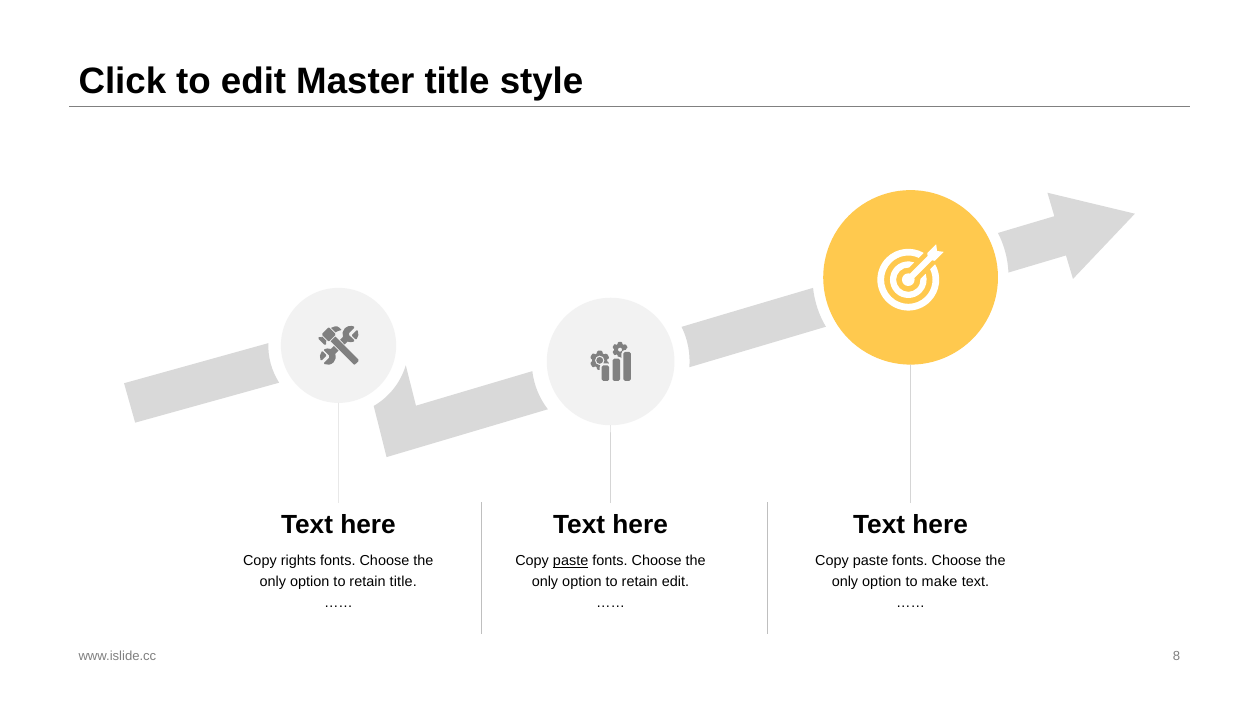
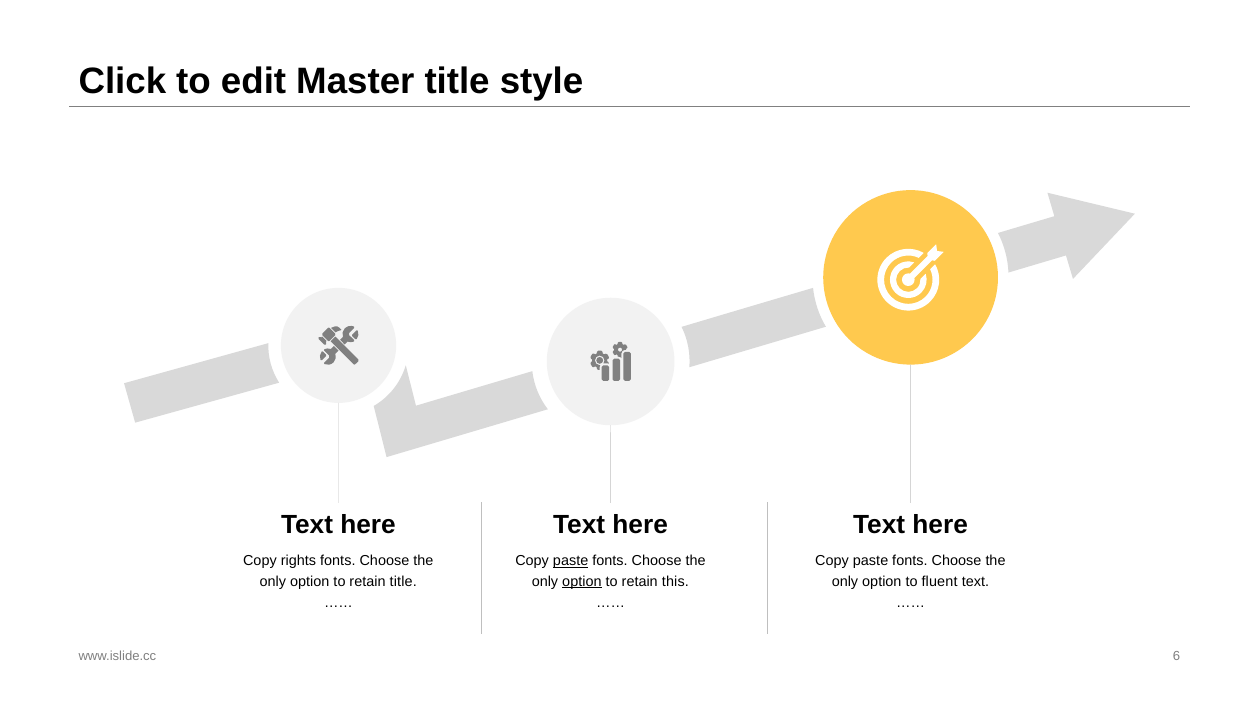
option underline: none -> present (582, 582)
retain edit: edit -> this (675, 582)
make: make -> fluent (940, 582)
8: 8 -> 6 (1177, 656)
